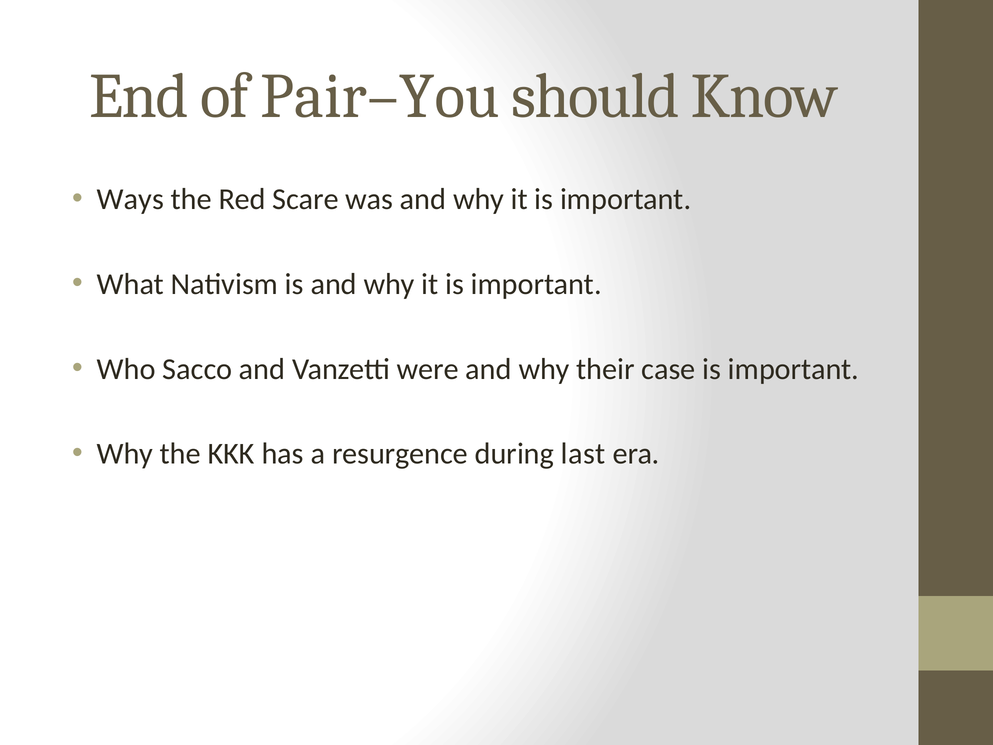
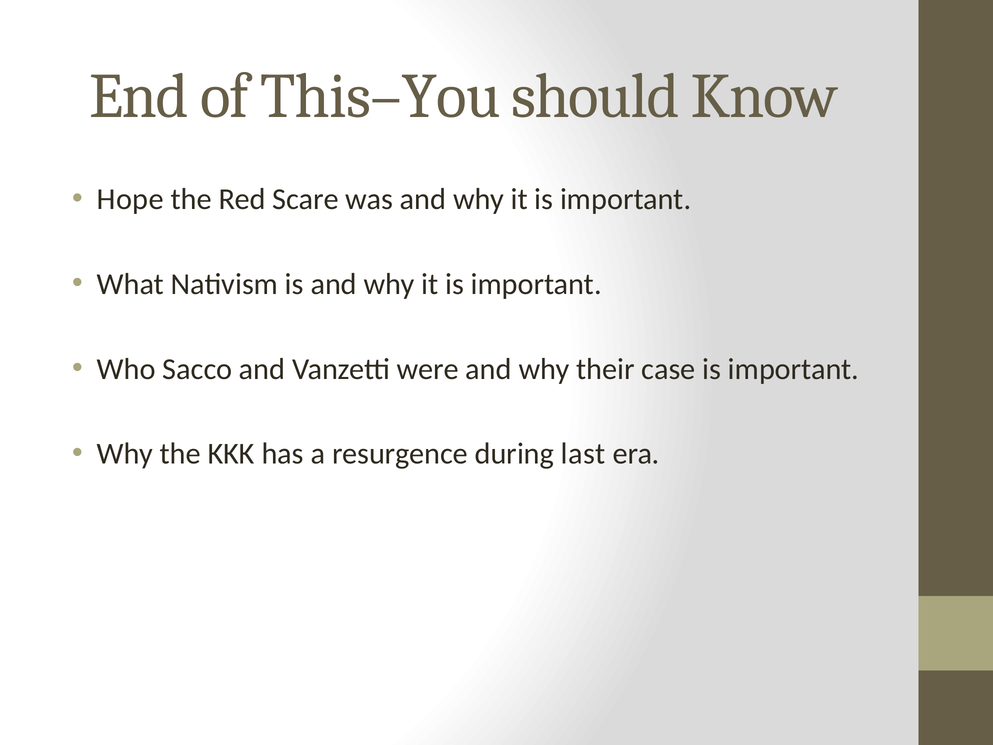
Pair–You: Pair–You -> This–You (380, 96)
Ways: Ways -> Hope (130, 199)
